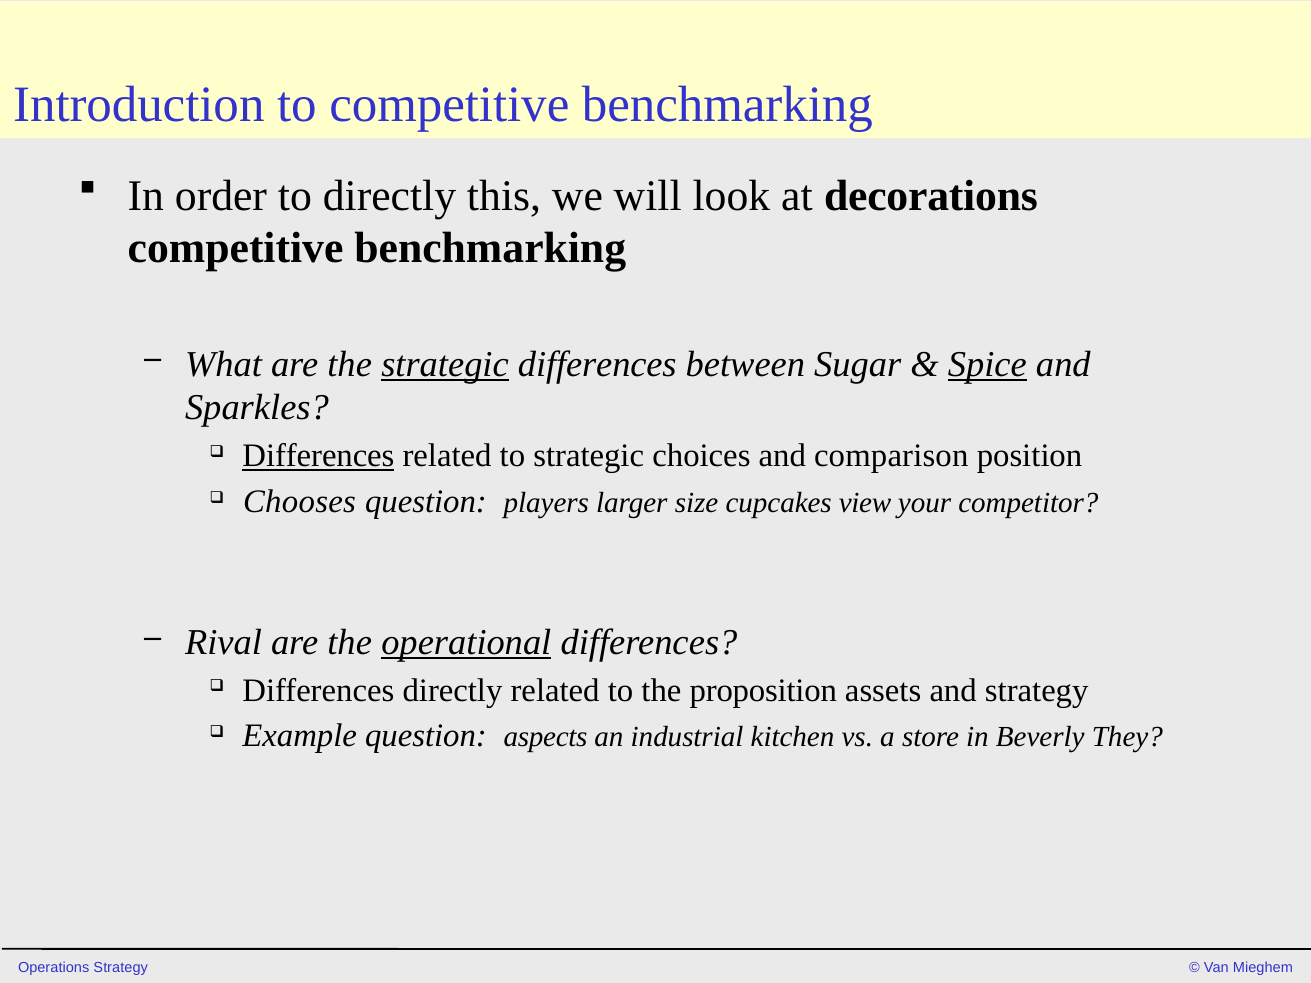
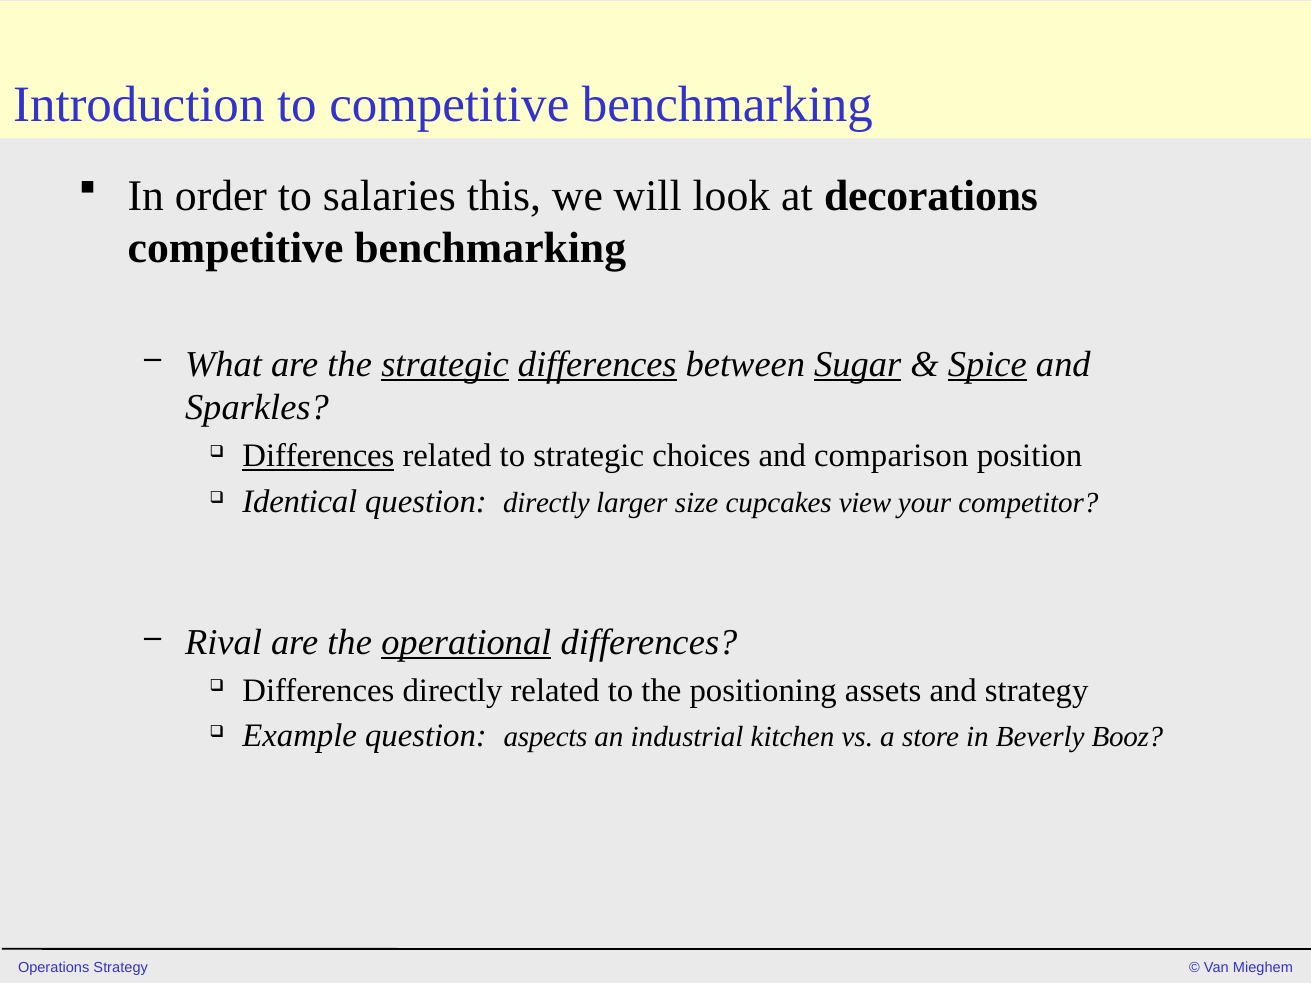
to directly: directly -> salaries (389, 196)
differences underline: none -> present (597, 364)
Sugar underline: none -> present (858, 364)
Chooses: Chooses -> Identical (300, 502)
question players: players -> directly (546, 503)
proposition: proposition -> positioning (763, 690)
They: They -> Booz (1127, 737)
